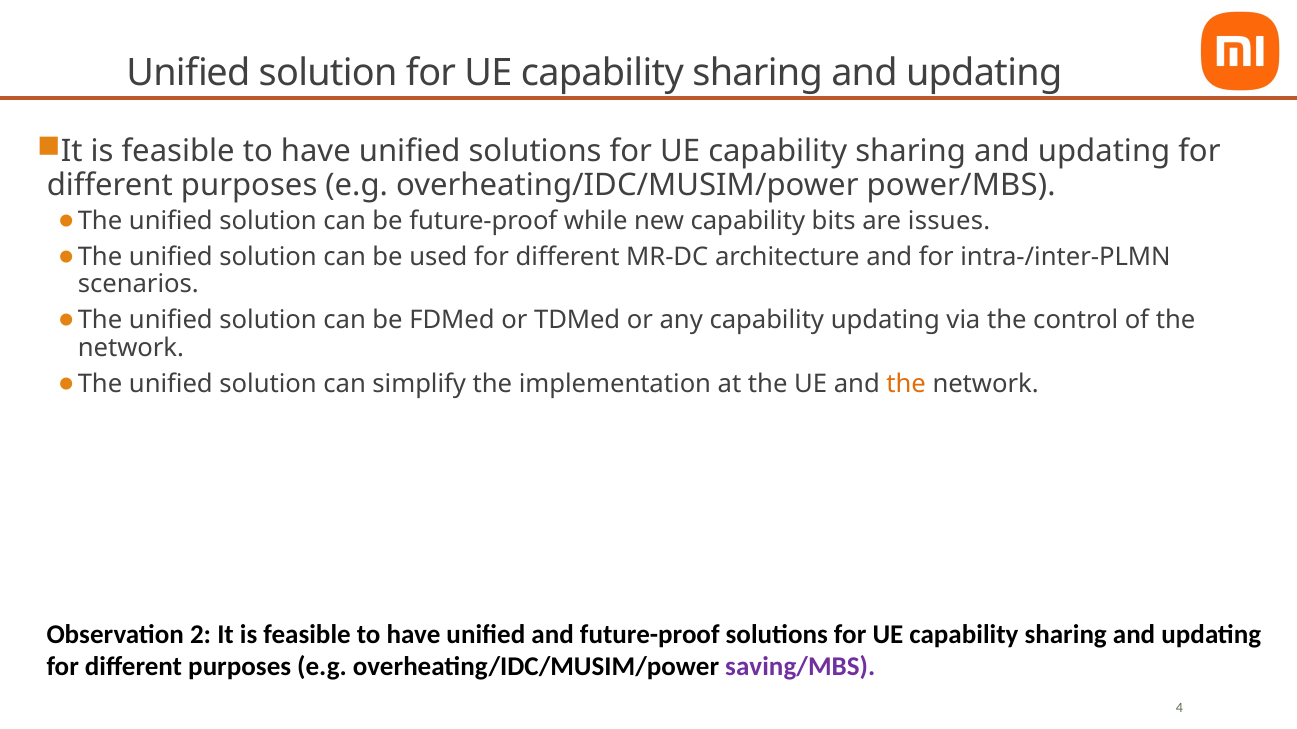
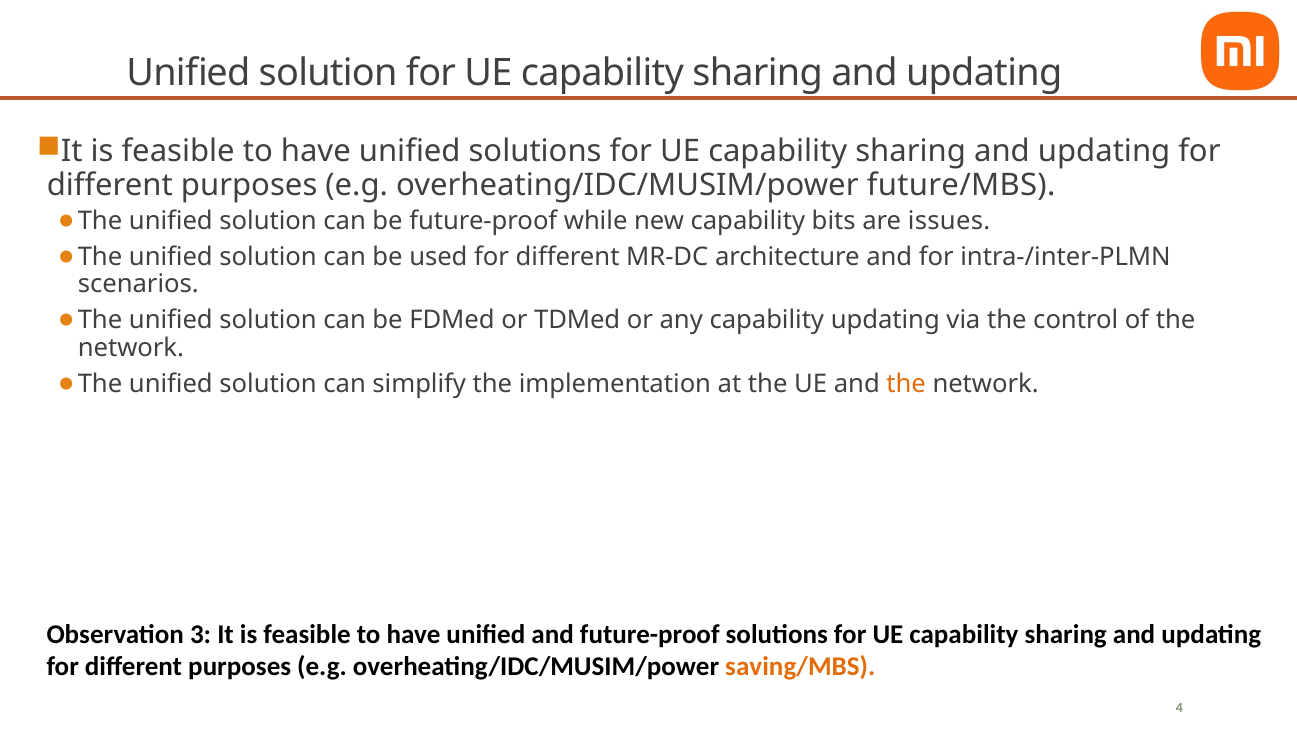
power/MBS: power/MBS -> future/MBS (961, 185)
2: 2 -> 3 (201, 635)
saving/MBS colour: purple -> orange (800, 667)
